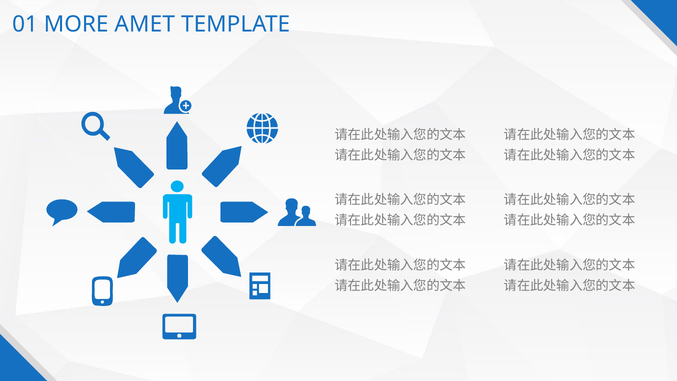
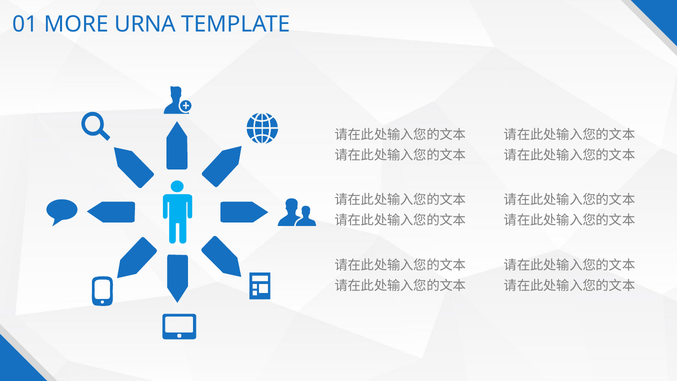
AMET: AMET -> URNA (145, 24)
